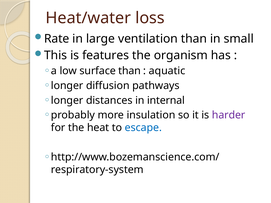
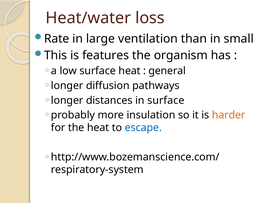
surface than: than -> heat (130, 71)
aquatic: aquatic -> general (167, 71)
in internal: internal -> surface (166, 100)
harder colour: purple -> orange (229, 115)
